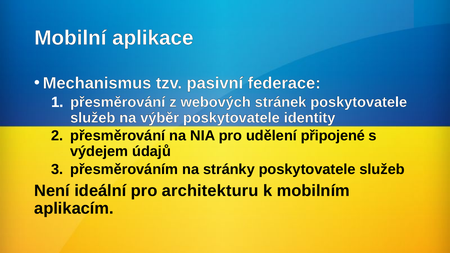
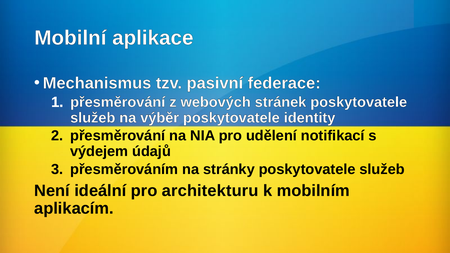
připojené: připojené -> notifikací (333, 136)
